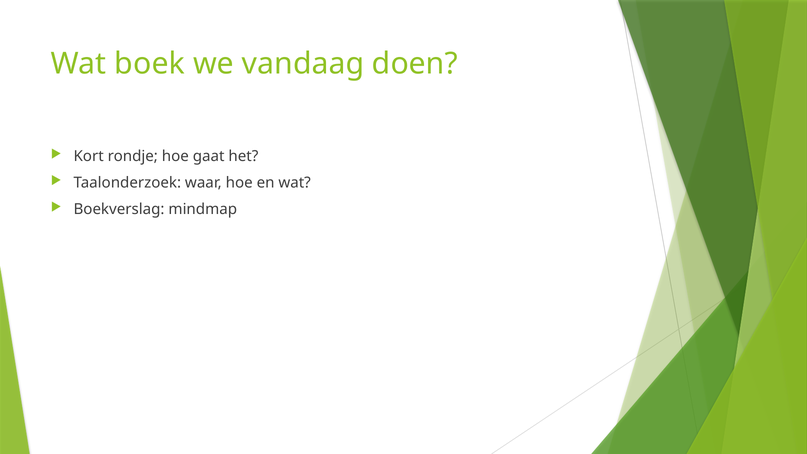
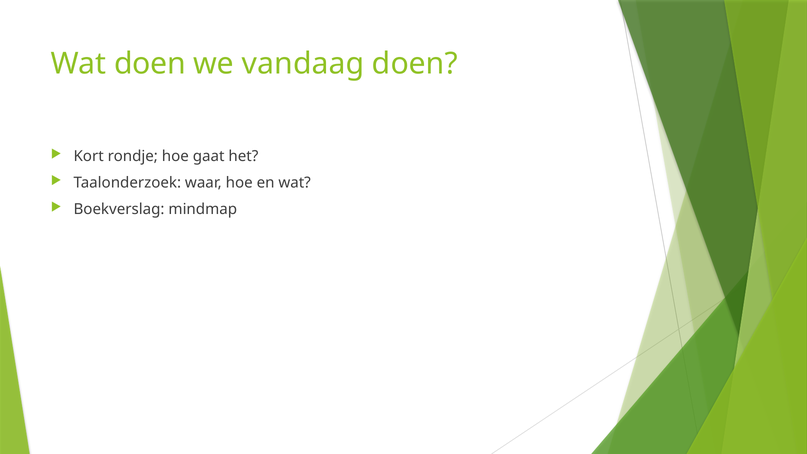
Wat boek: boek -> doen (150, 64)
